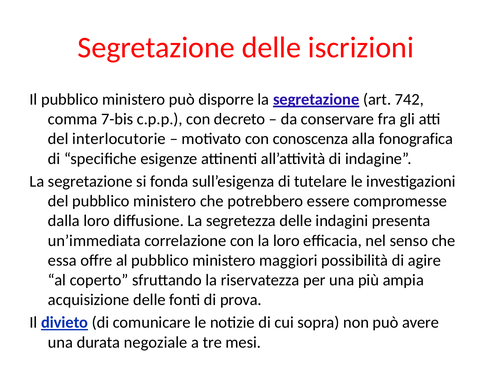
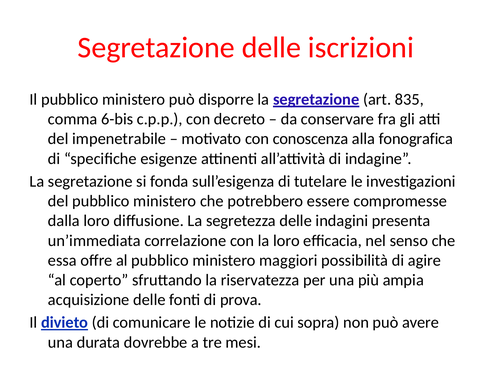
742: 742 -> 835 (409, 100)
7-bis: 7-bis -> 6-bis (117, 119)
interlocutorie: interlocutorie -> impenetrabile (119, 139)
negoziale: negoziale -> dovrebbe (156, 342)
